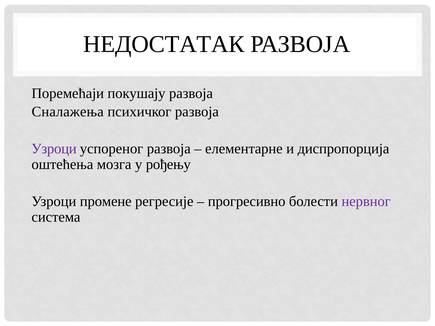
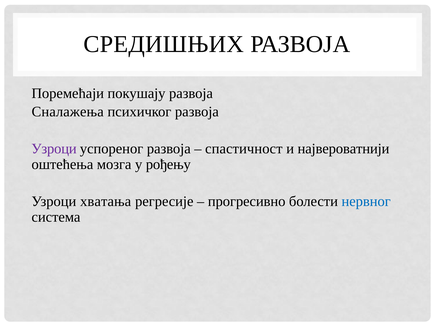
НЕДОСТАТАК: НЕДОСТАТАК -> СРЕДИШЊИХ (164, 44)
елементарне: елементарне -> спастичност (244, 149)
диспропорција: диспропорција -> највероватнији (344, 149)
промене: промене -> хватања (106, 202)
нервног colour: purple -> blue (366, 202)
